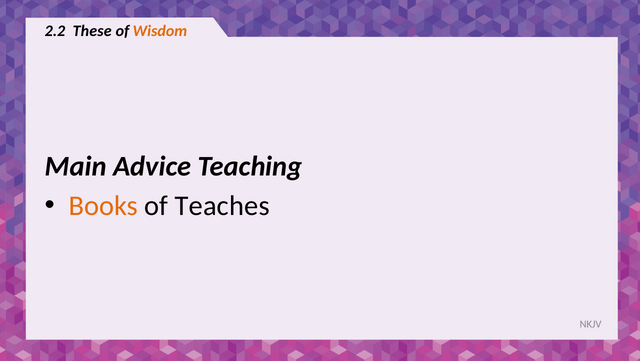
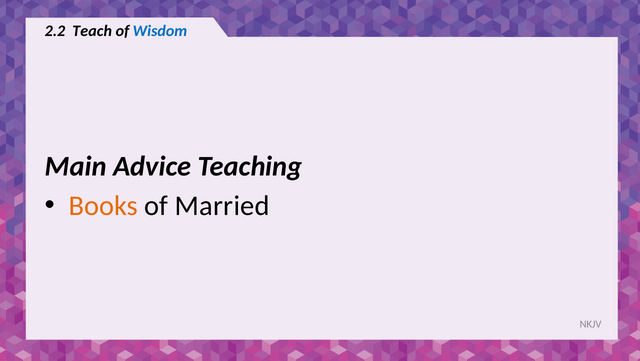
These: These -> Teach (92, 31)
Wisdom colour: orange -> blue (160, 31)
Teaches: Teaches -> Married (222, 206)
